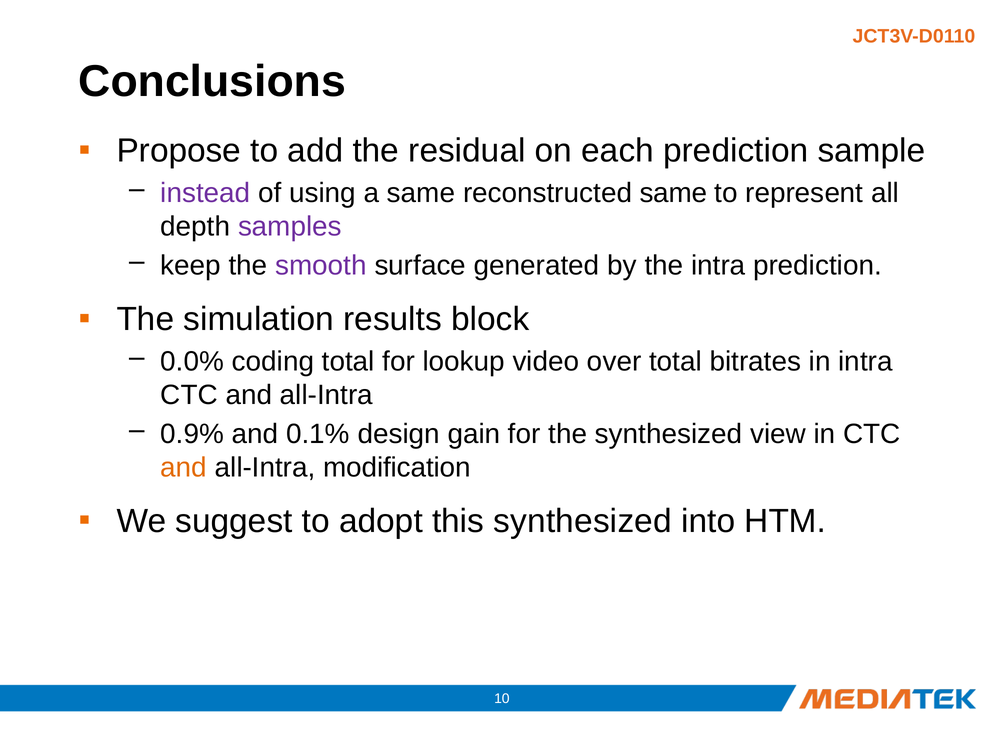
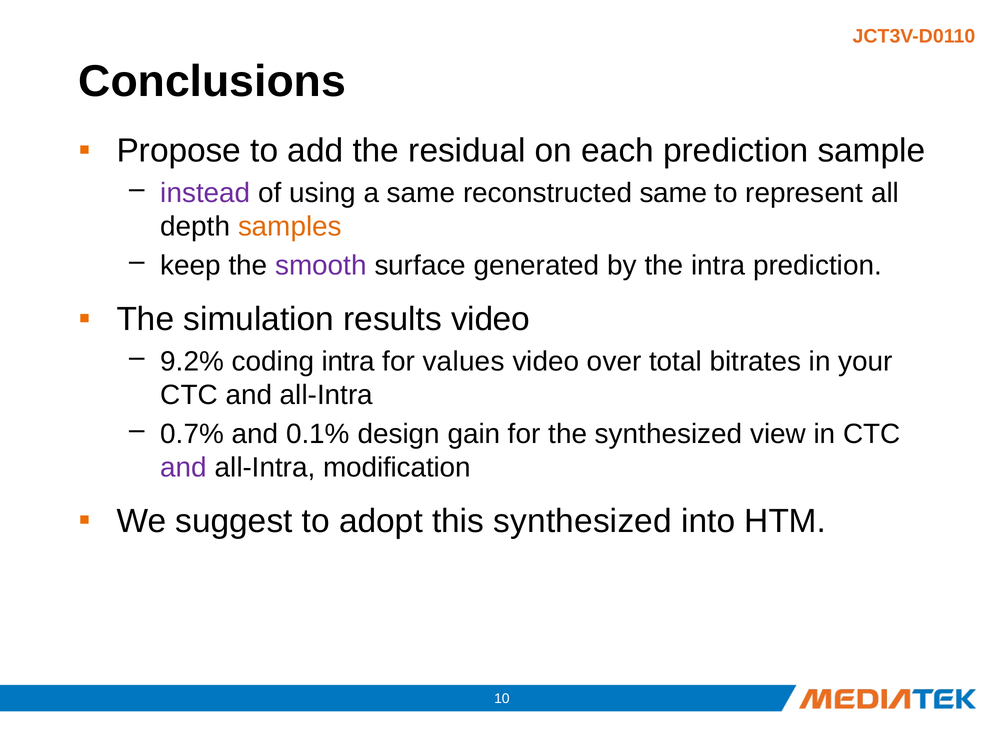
samples colour: purple -> orange (290, 226)
results block: block -> video (490, 319)
0.0%: 0.0% -> 9.2% (192, 361)
coding total: total -> intra (348, 361)
lookup: lookup -> values (464, 361)
in intra: intra -> your (865, 361)
0.9%: 0.9% -> 0.7% (192, 434)
and colour: orange -> purple (184, 467)
